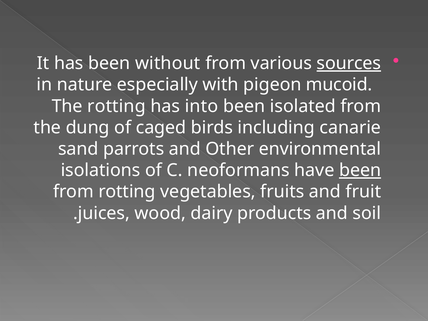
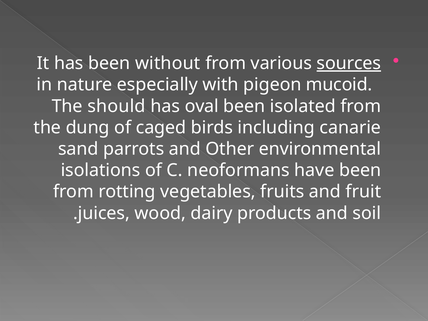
The rotting: rotting -> should (117, 106)
into: into -> oval (202, 106)
been underline: present -> none (360, 170)
